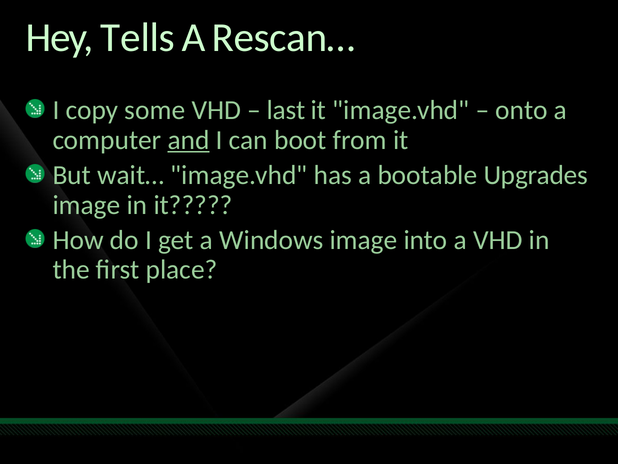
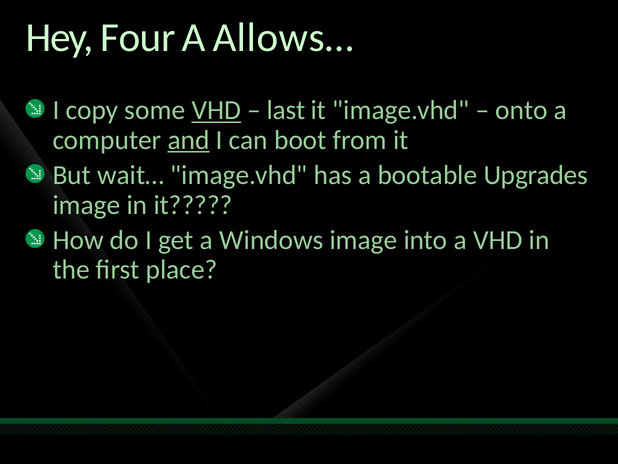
Tells: Tells -> Four (138, 38)
Rescan…: Rescan… -> Allows… (283, 38)
VHD underline: none -> present (216, 110)
